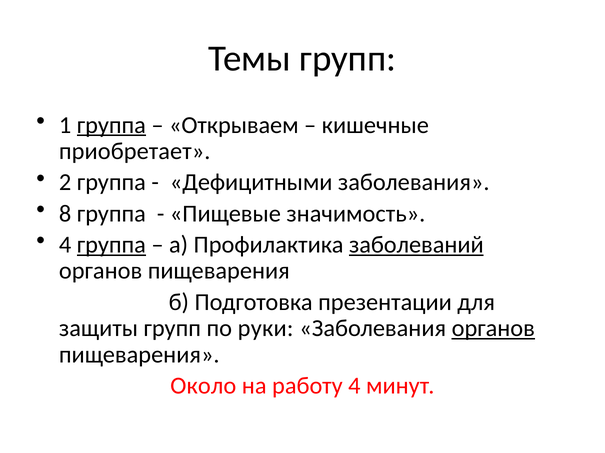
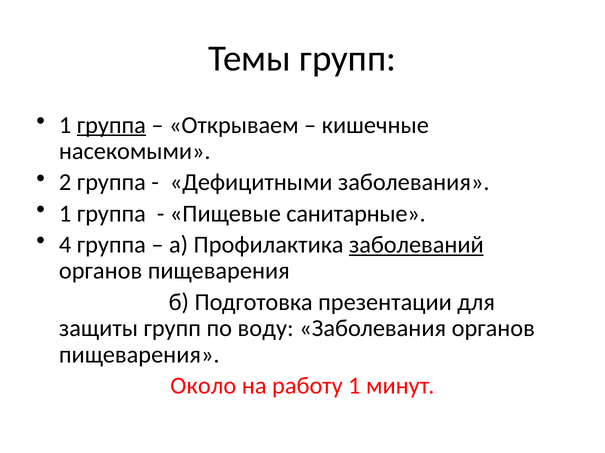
приобретает: приобретает -> насекомыми (135, 152)
8: 8 -> 1 (65, 214)
значимость: значимость -> санитарные (356, 214)
группа underline: present -> none (111, 245)
руки: руки -> воду (266, 329)
органов underline: present -> none (493, 329)
работу 4: 4 -> 1 (354, 386)
